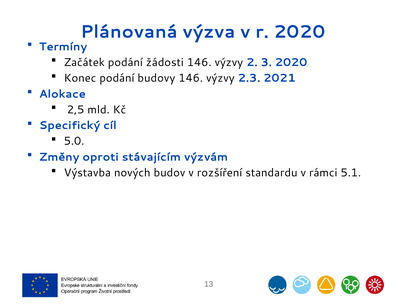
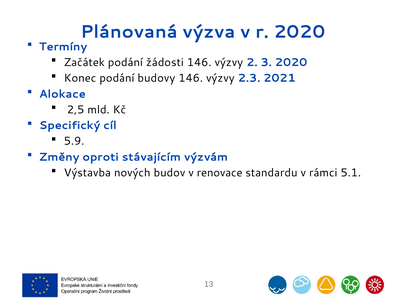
5.0: 5.0 -> 5.9 (74, 141)
rozšíření: rozšíření -> renovace (220, 173)
